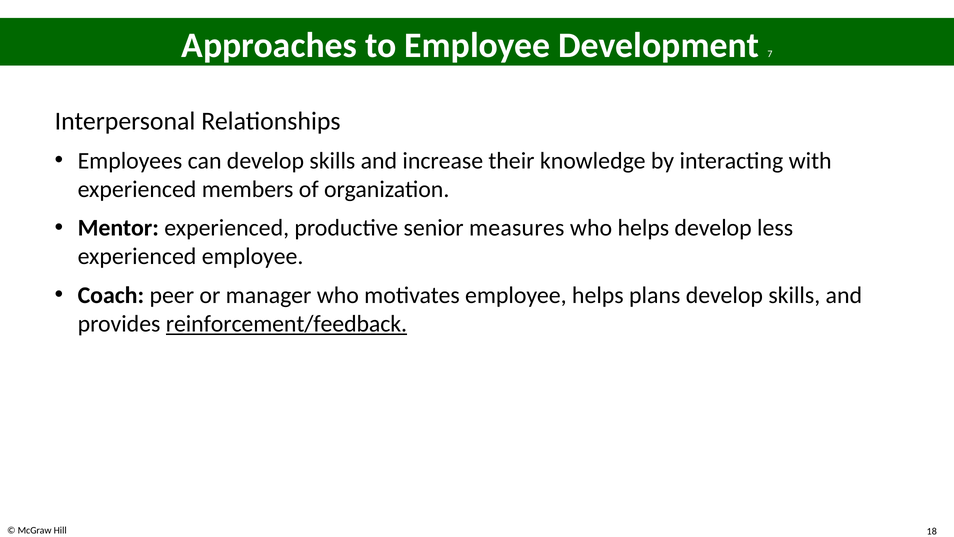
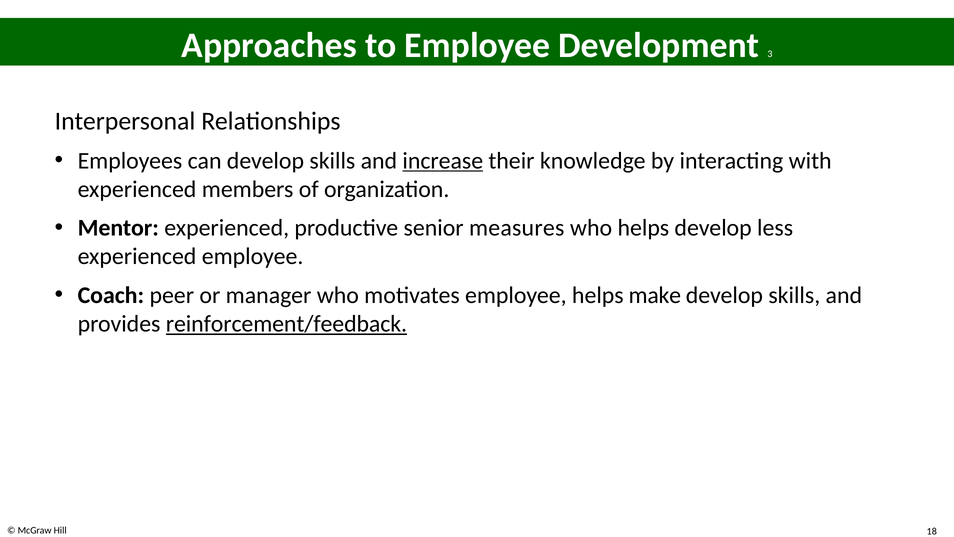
7: 7 -> 3 (770, 54)
increase underline: none -> present (443, 161)
plans: plans -> make (655, 295)
